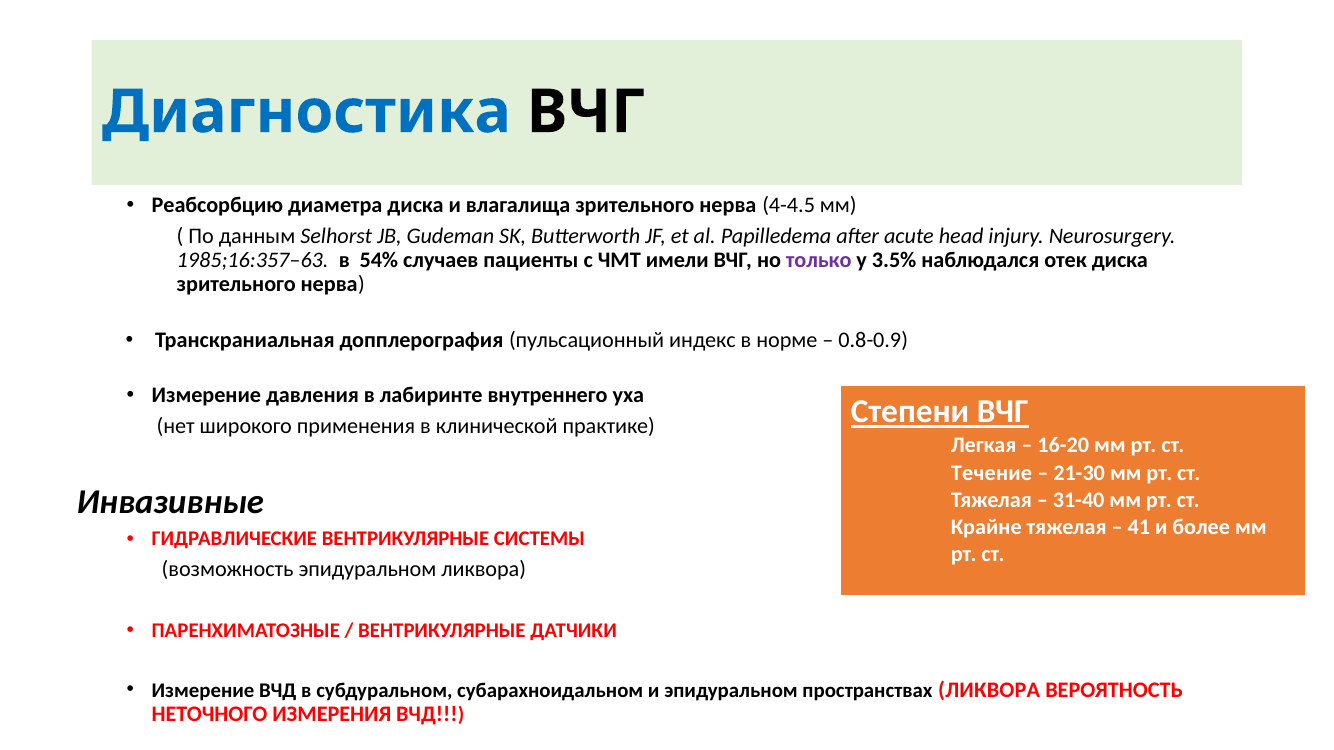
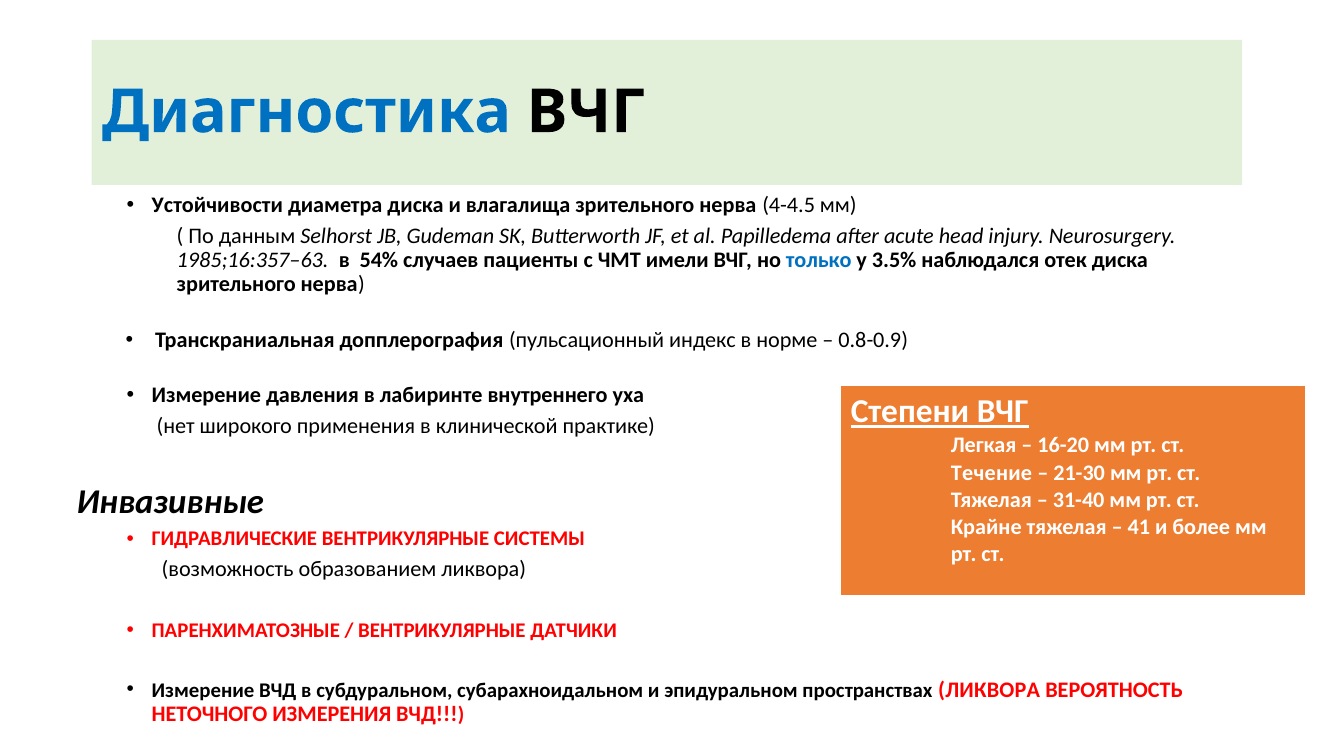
Реабсорбцию: Реабсорбцию -> Устойчивости (217, 205)
только colour: purple -> blue (819, 260)
возможность эпидуральном: эпидуральном -> образованием (367, 569)
